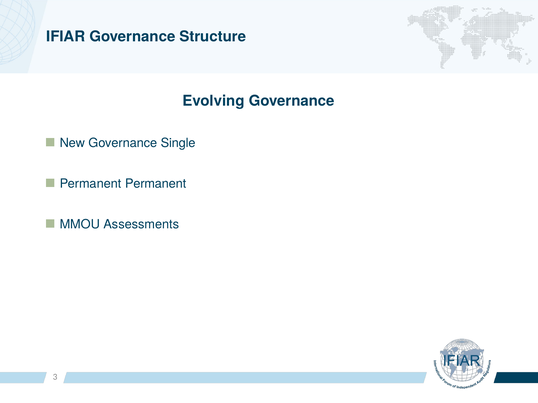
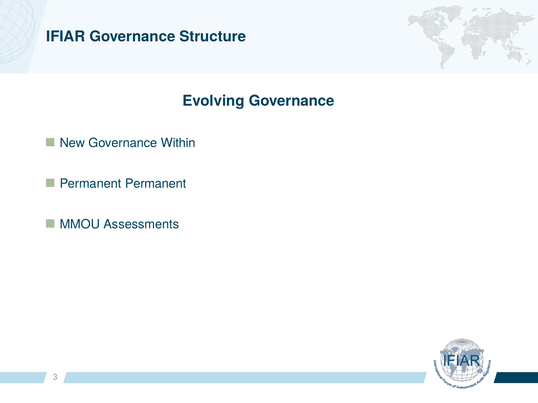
Single: Single -> Within (178, 143)
